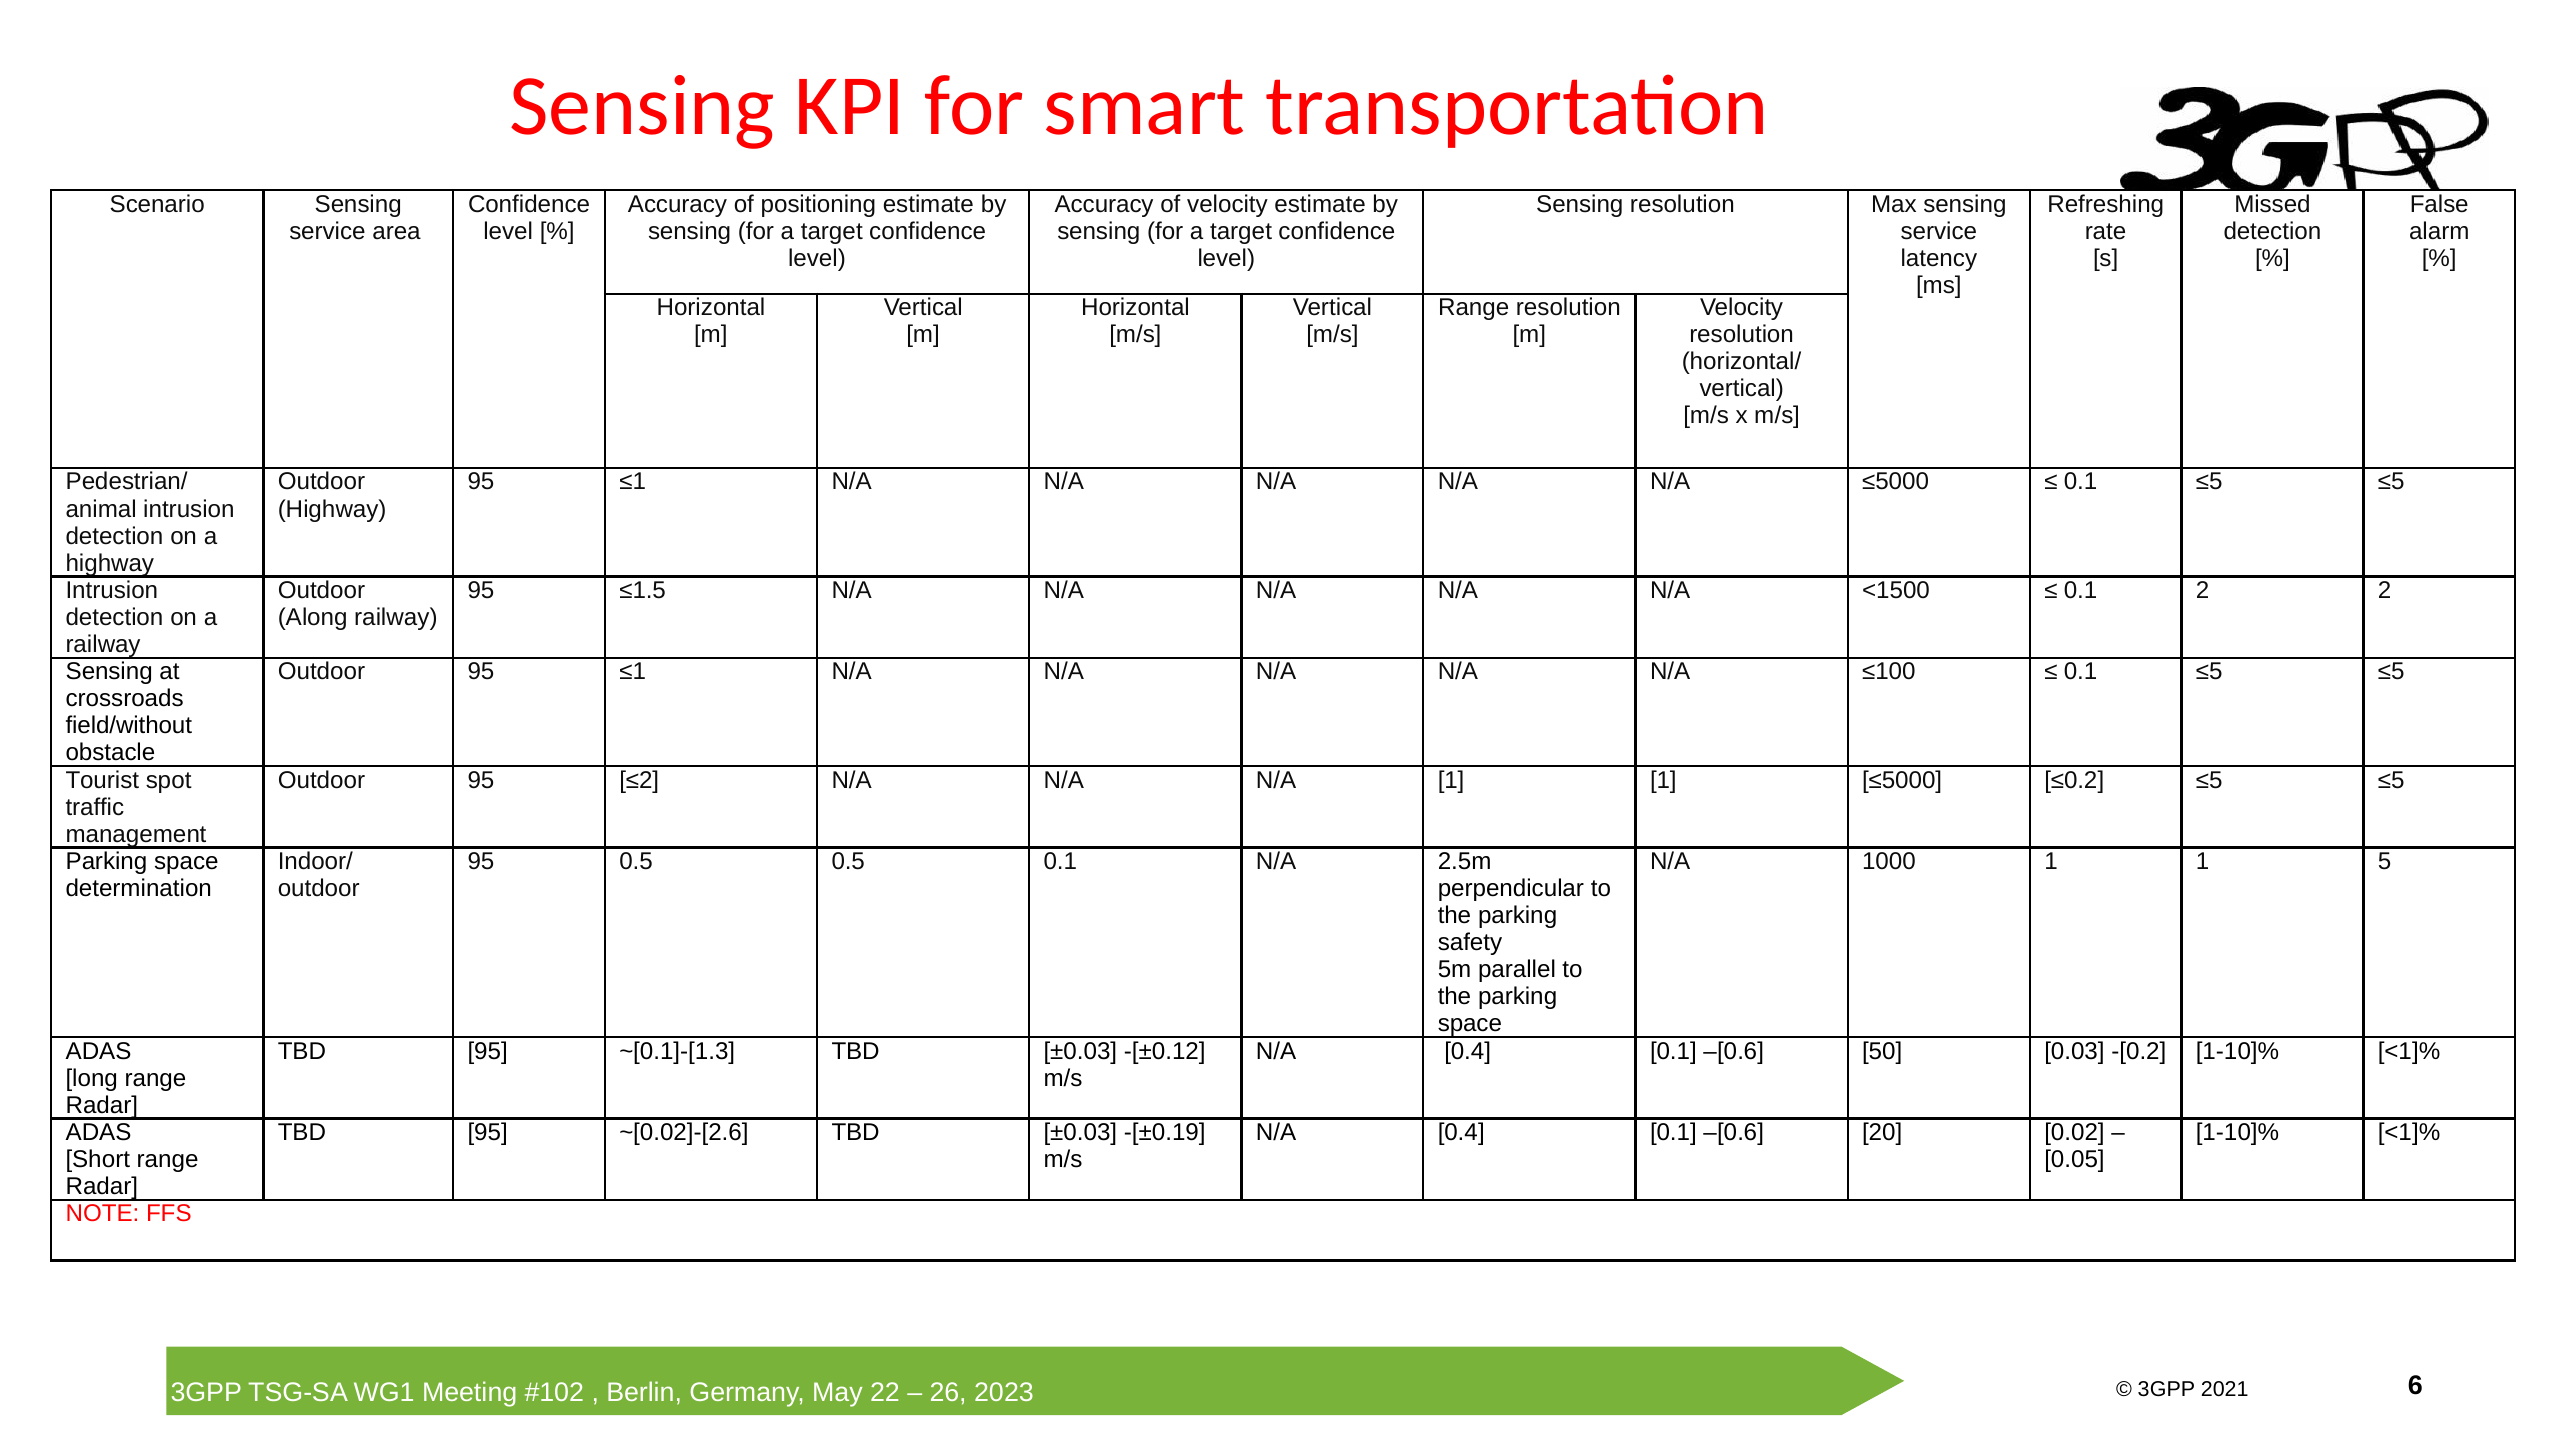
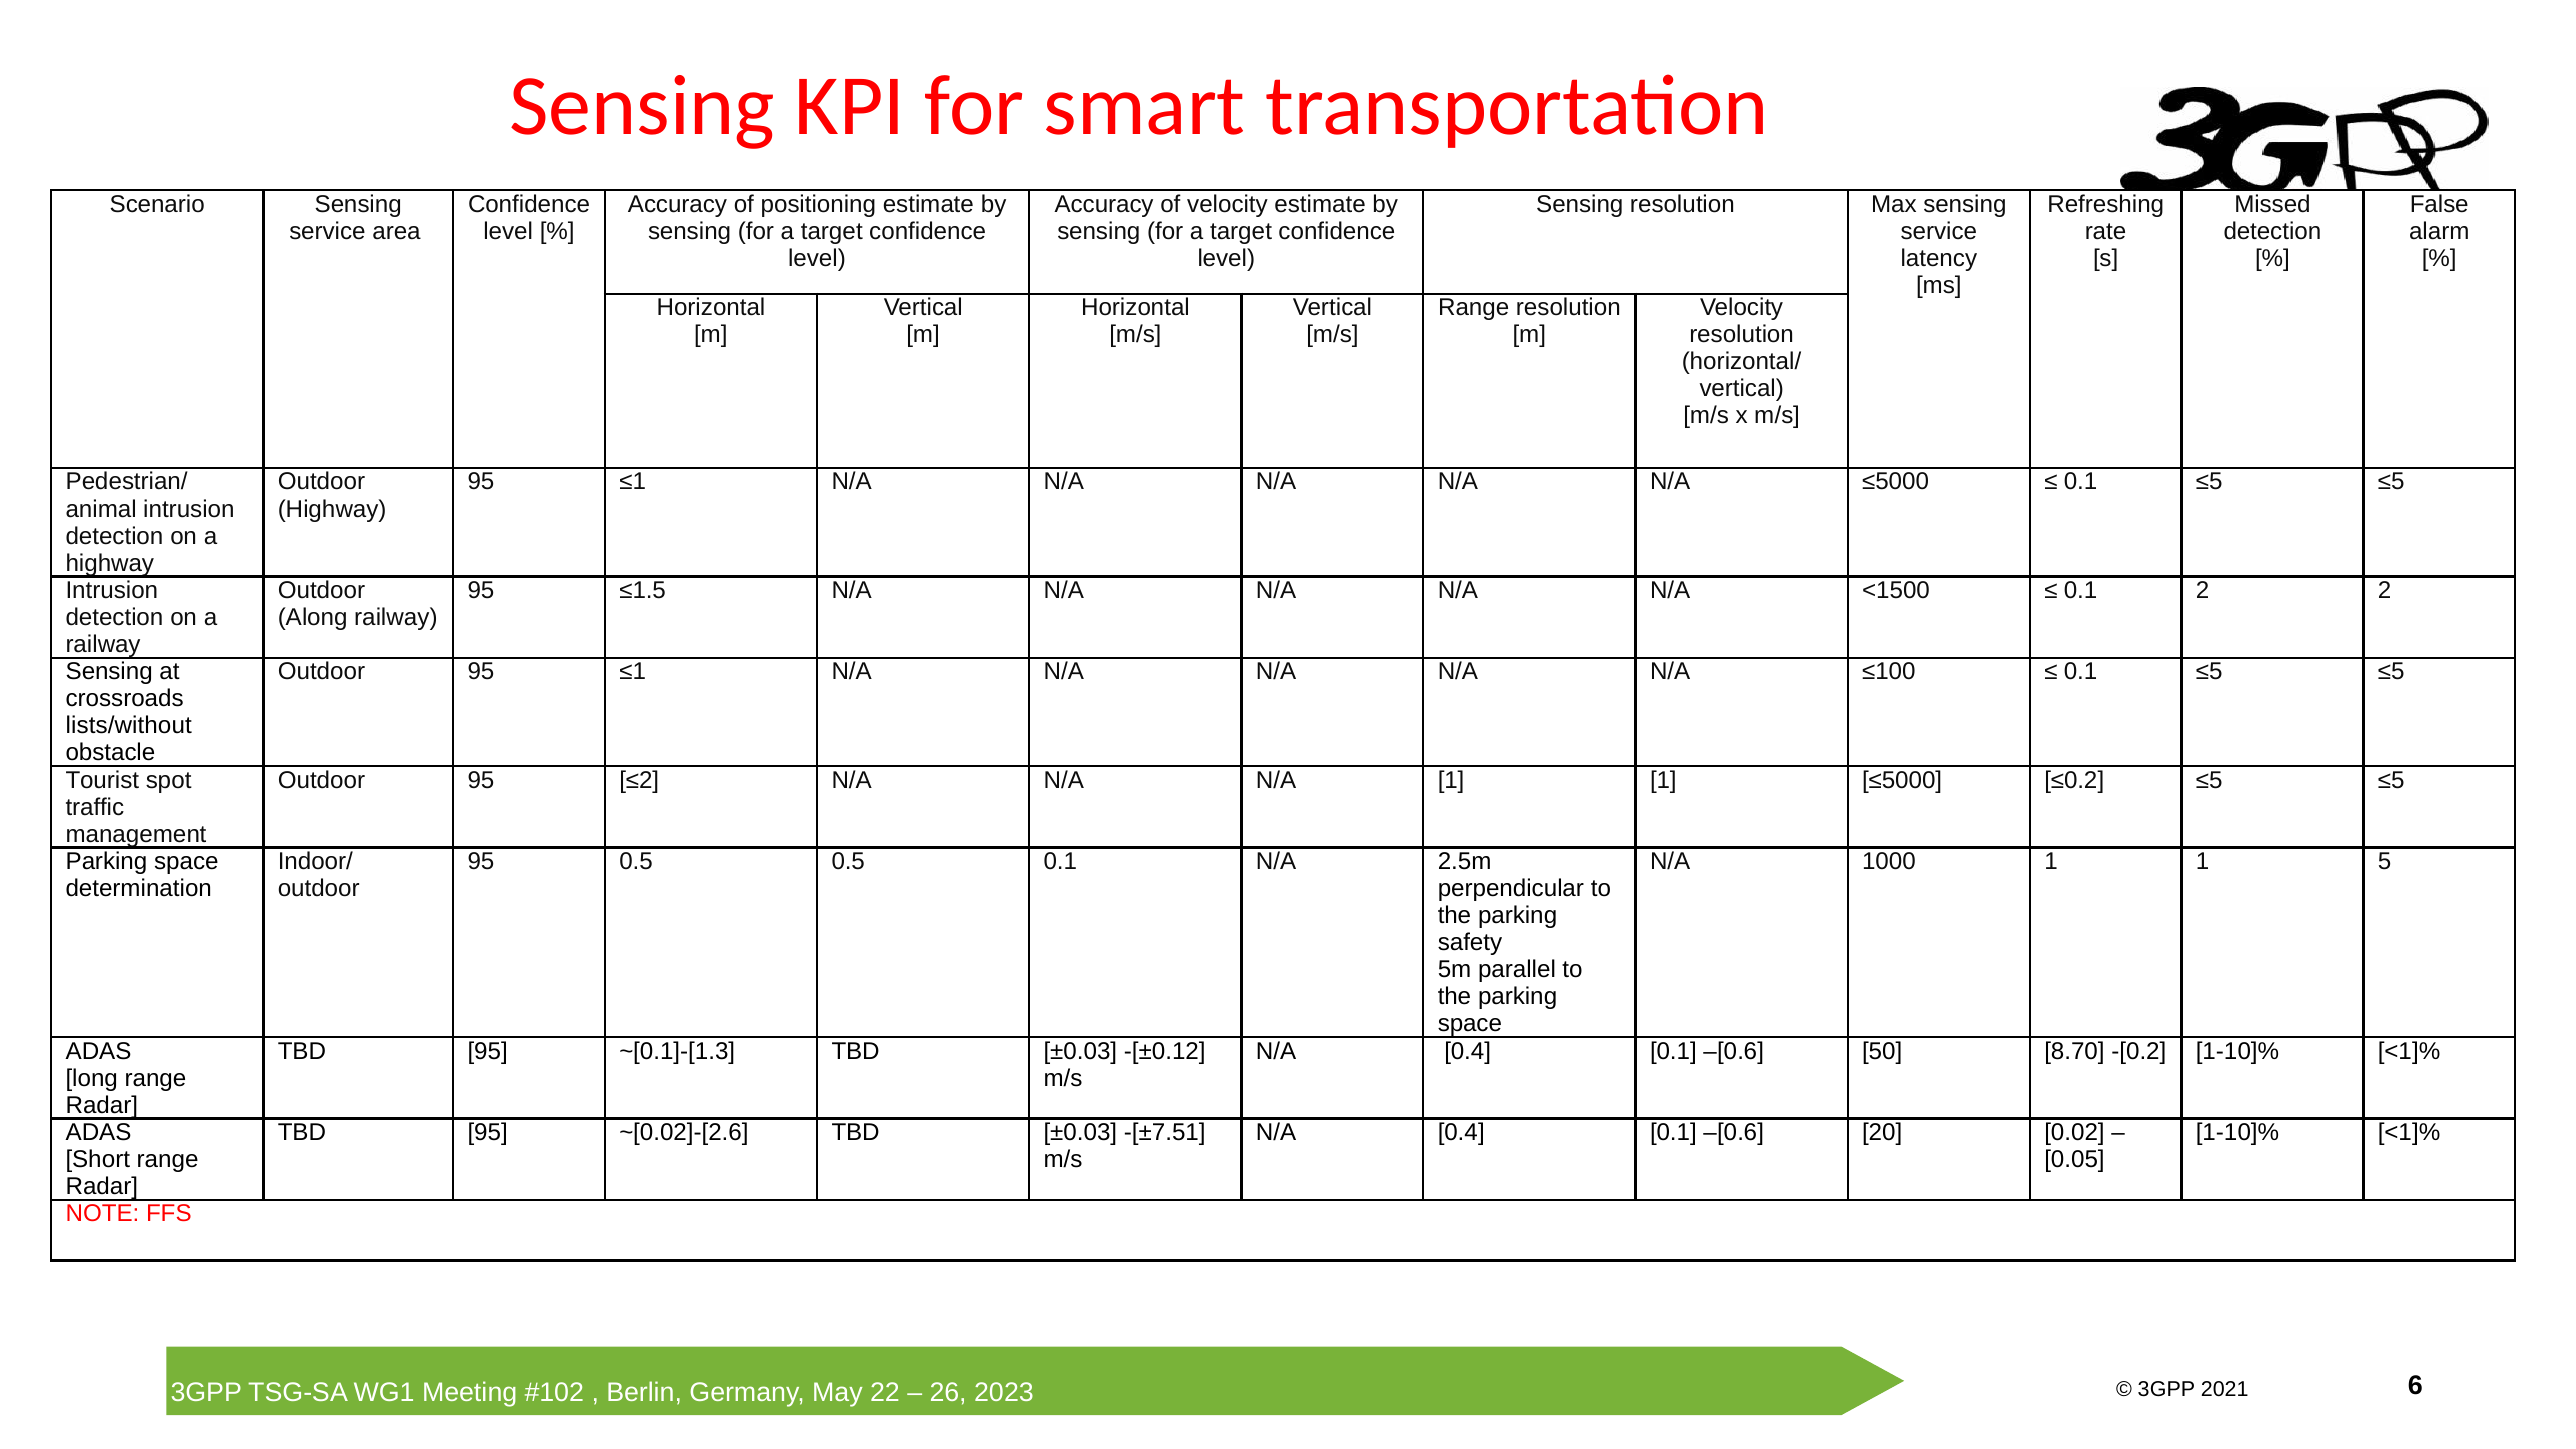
field/without: field/without -> lists/without (129, 726)
0.03: 0.03 -> 8.70 (2074, 1051)
-[±0.19: -[±0.19 -> -[±7.51 (1165, 1132)
